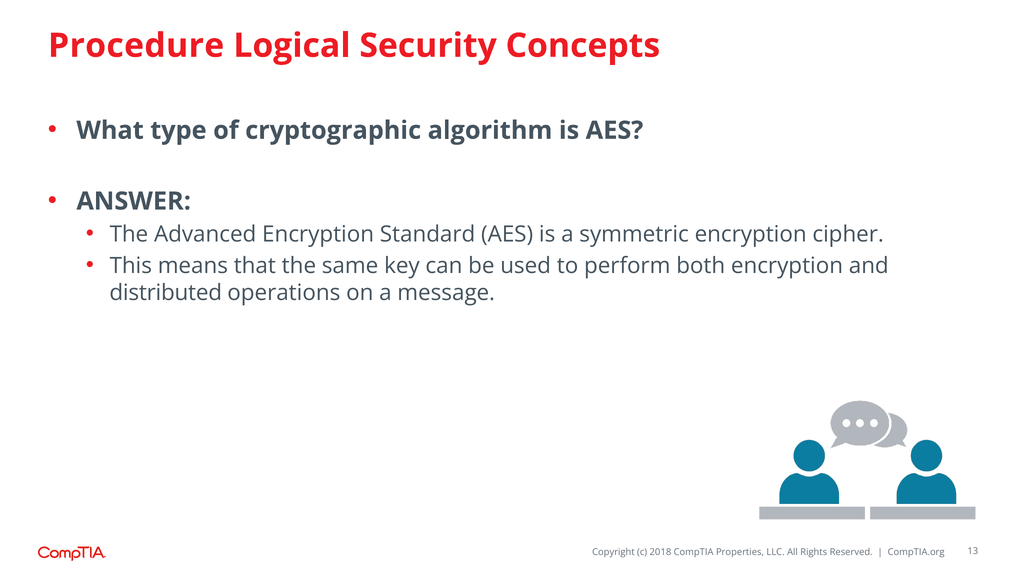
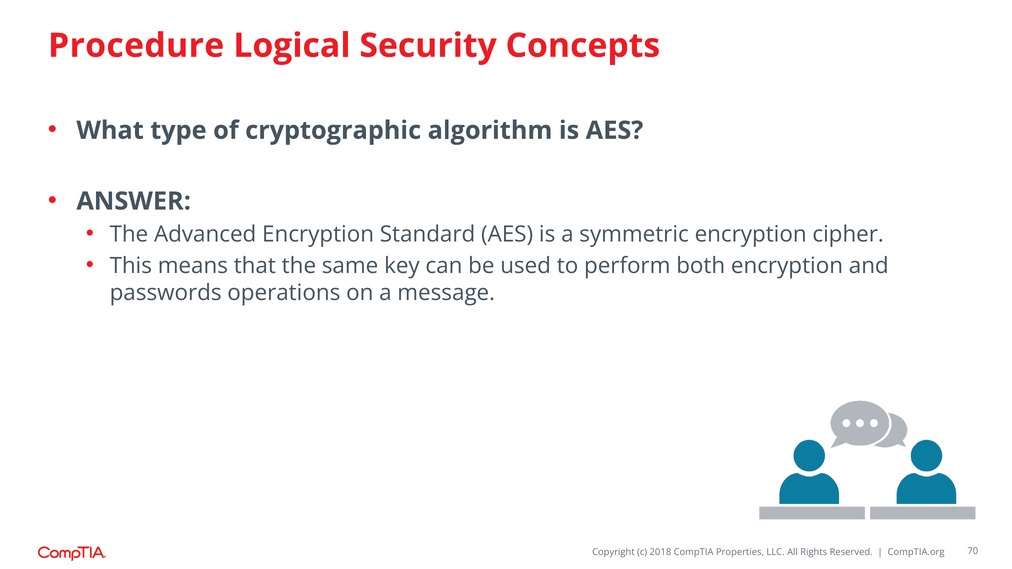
distributed: distributed -> passwords (166, 293)
13: 13 -> 70 (973, 551)
